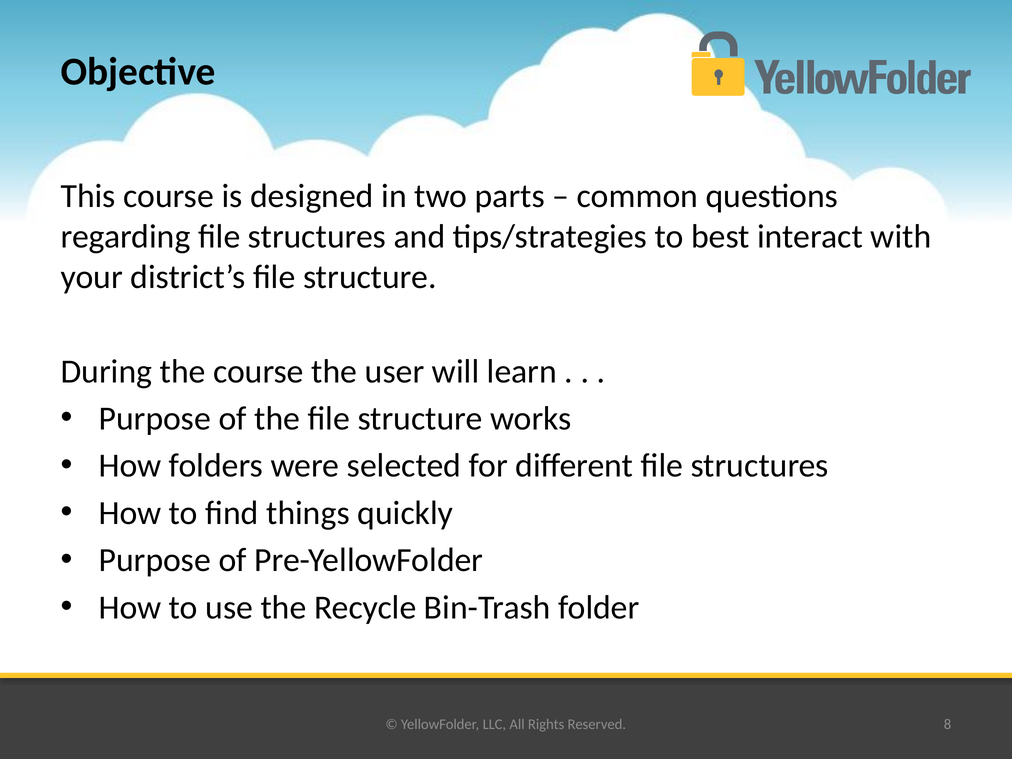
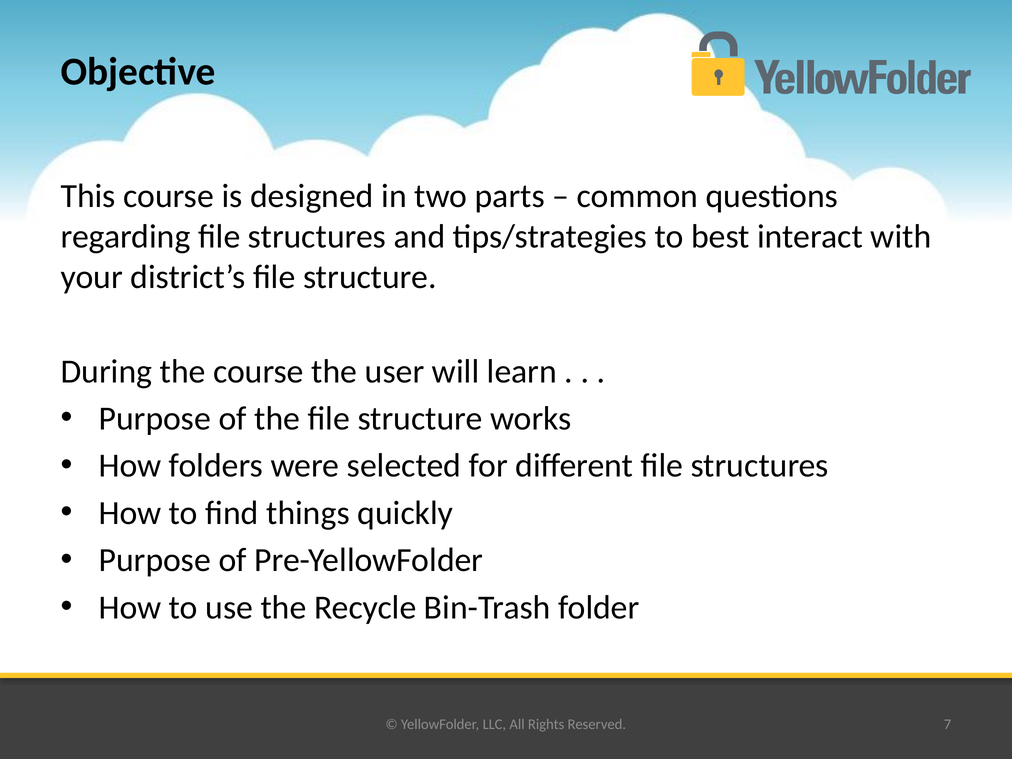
8: 8 -> 7 (948, 725)
